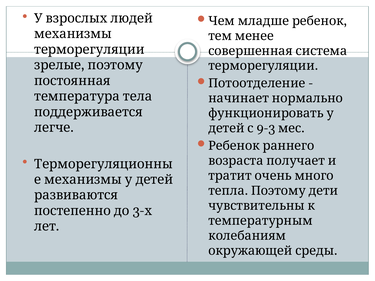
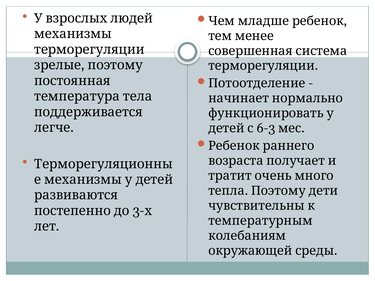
9-3: 9-3 -> 6-3 (266, 128)
